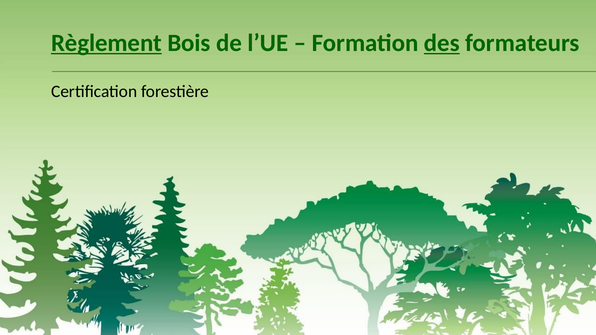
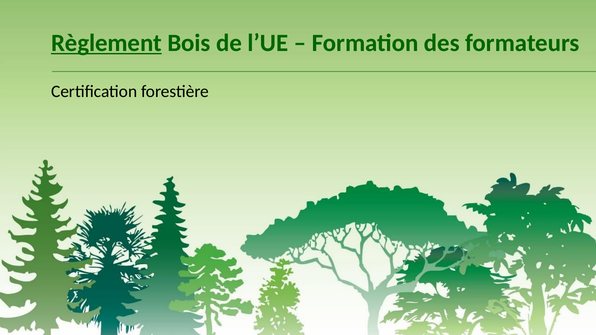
des underline: present -> none (442, 43)
